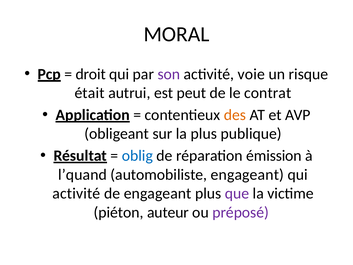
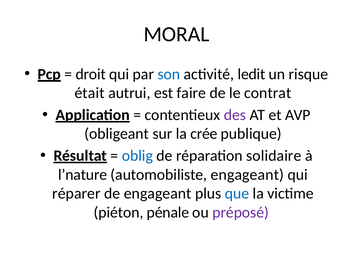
son colour: purple -> blue (169, 74)
voie: voie -> ledit (251, 74)
peut: peut -> faire (191, 93)
des colour: orange -> purple (235, 115)
la plus: plus -> crée (204, 134)
émission: émission -> solidaire (274, 156)
l’quand: l’quand -> l’nature (83, 174)
activité: activité -> réparer (76, 193)
que colour: purple -> blue (237, 193)
auteur: auteur -> pénale (168, 212)
